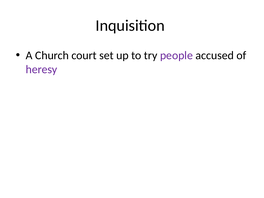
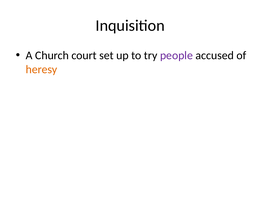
heresy colour: purple -> orange (42, 69)
